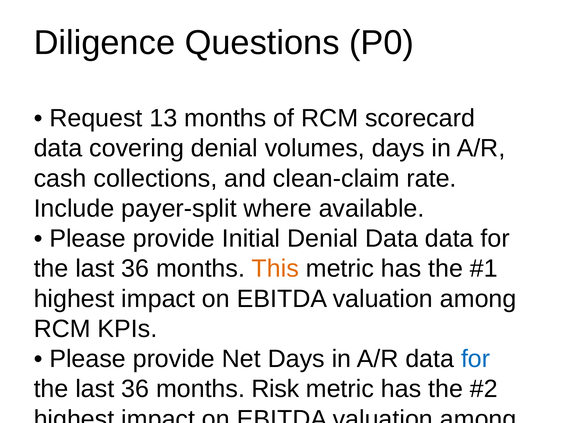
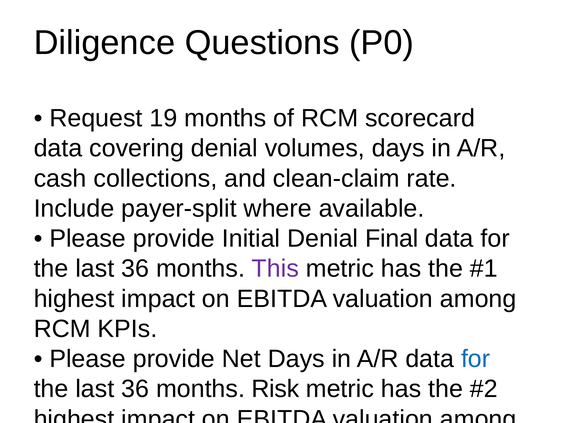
13: 13 -> 19 (163, 118)
Denial Data: Data -> Final (392, 238)
This colour: orange -> purple (275, 268)
